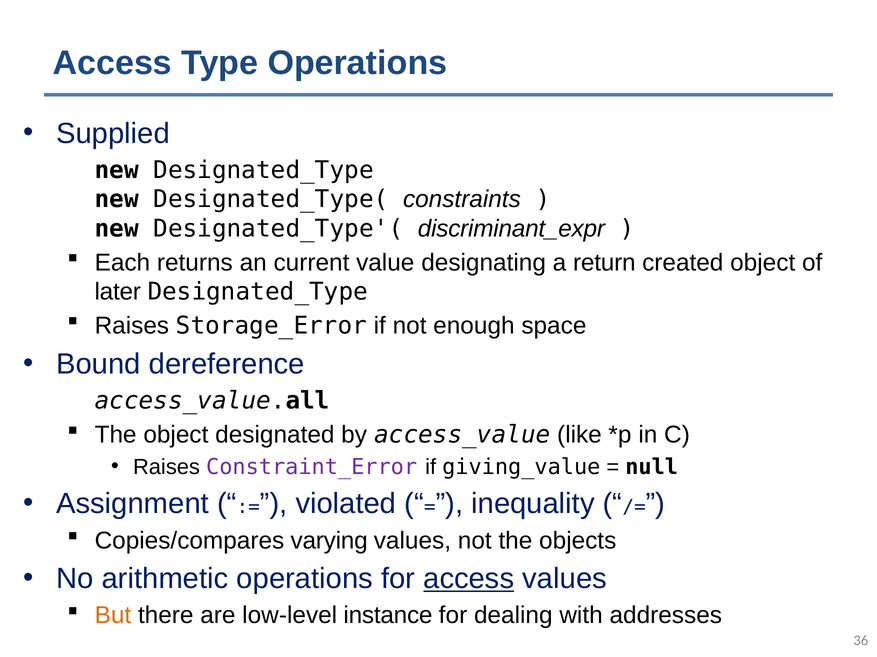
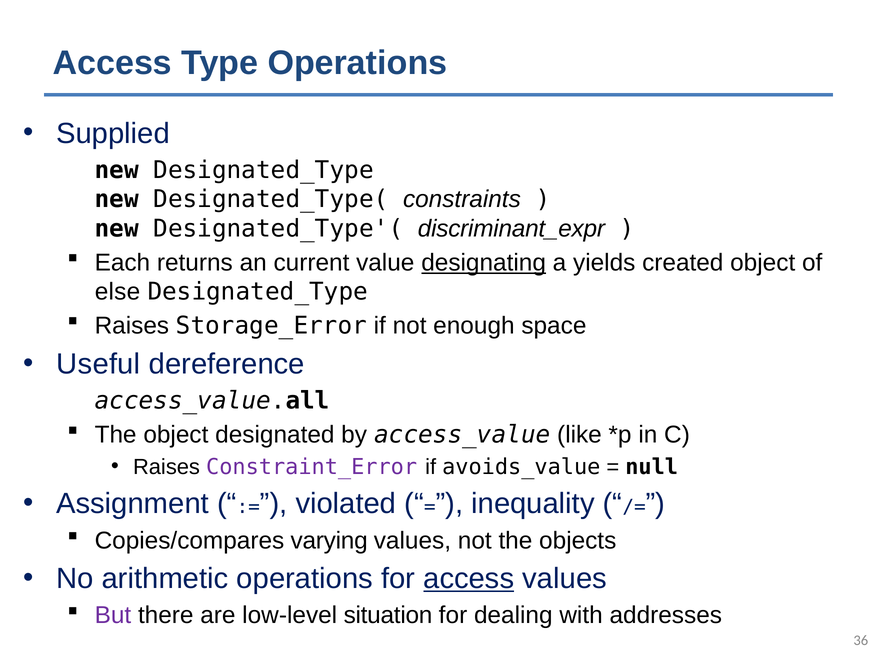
designating underline: none -> present (484, 263)
return: return -> yields (604, 263)
later: later -> else (118, 292)
Bound: Bound -> Useful (98, 365)
giving_value: giving_value -> avoids_value (521, 467)
But colour: orange -> purple (113, 616)
instance: instance -> situation (388, 616)
